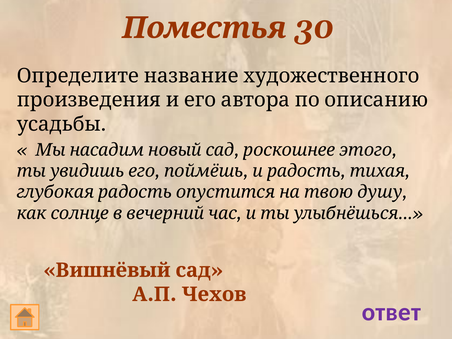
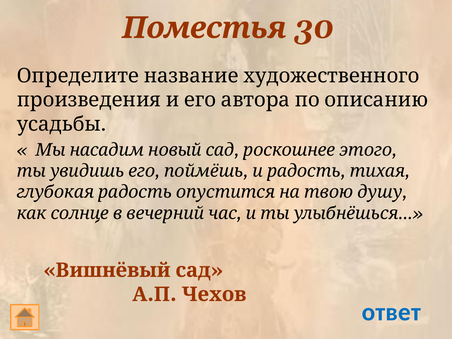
ответ colour: purple -> blue (391, 312)
